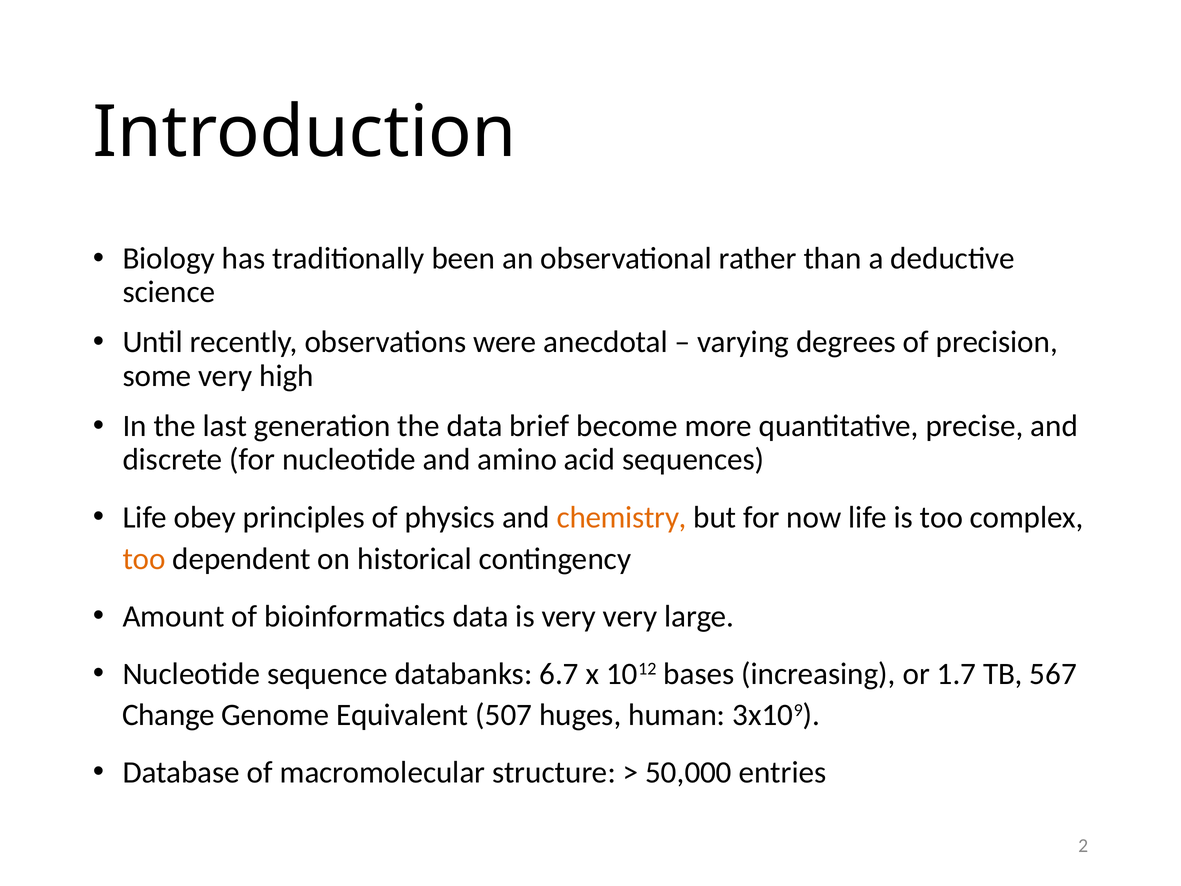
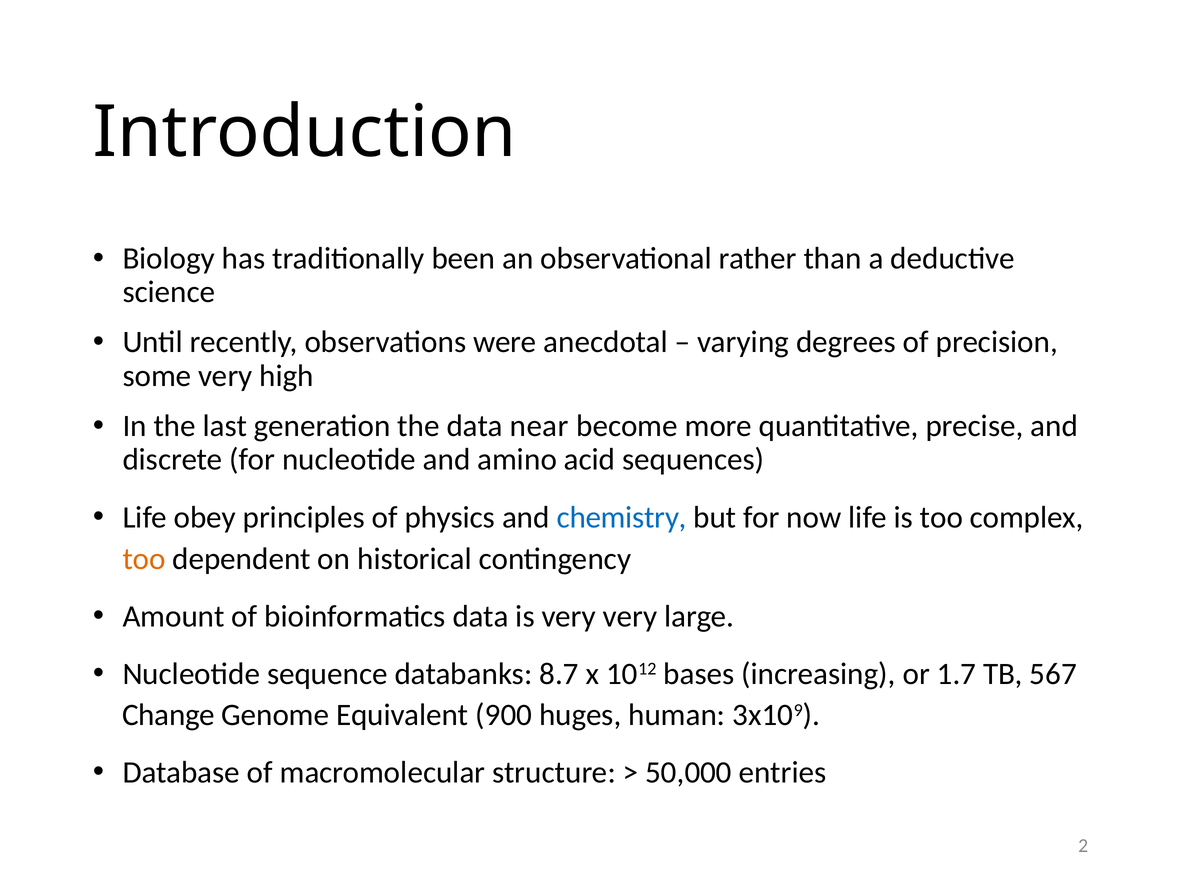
brief: brief -> near (539, 426)
chemistry colour: orange -> blue (622, 517)
6.7: 6.7 -> 8.7 (559, 674)
507: 507 -> 900 (504, 715)
